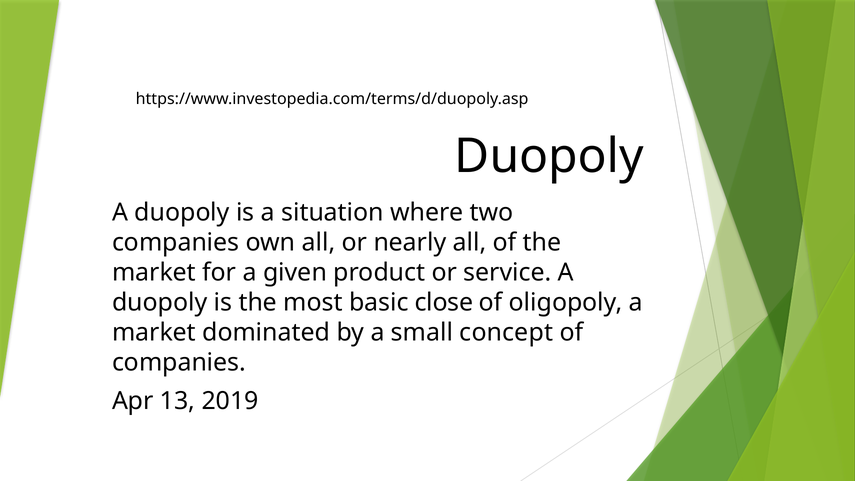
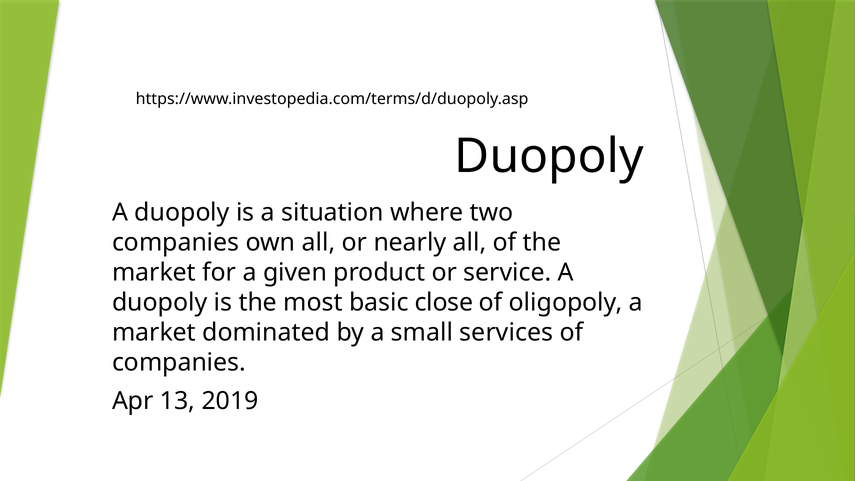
concept: concept -> services (506, 332)
